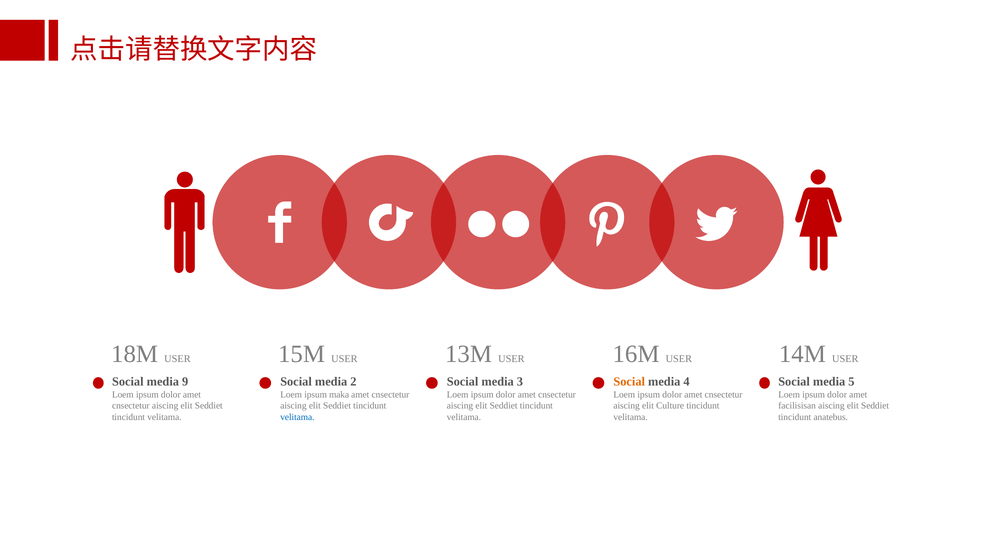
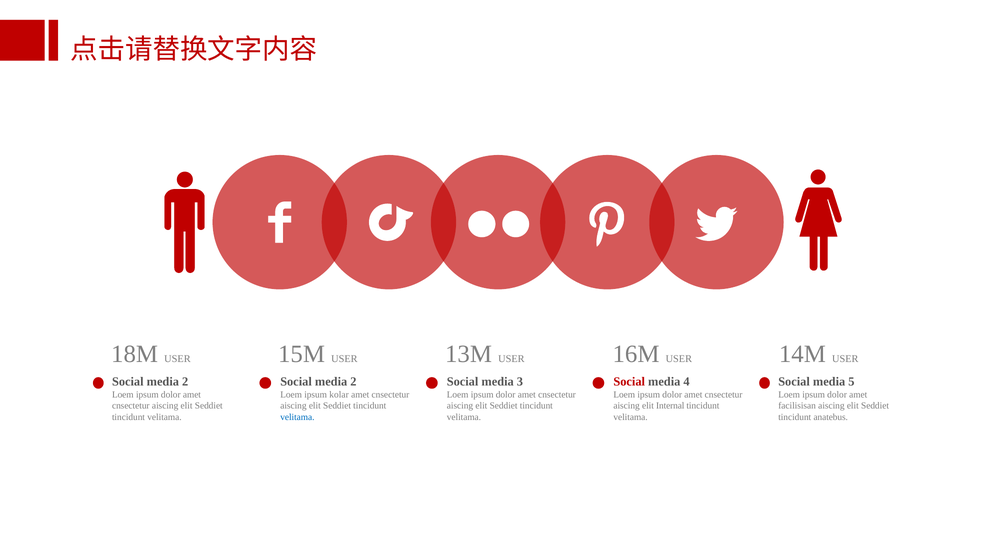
9: 9 -> 2 (185, 382)
Social colour: orange -> red (629, 382)
maka: maka -> kolar (339, 395)
Culture: Culture -> Internal (670, 406)
